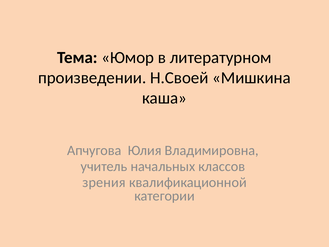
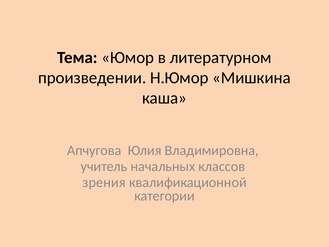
Н.Своей: Н.Своей -> Н.Юмор (179, 78)
